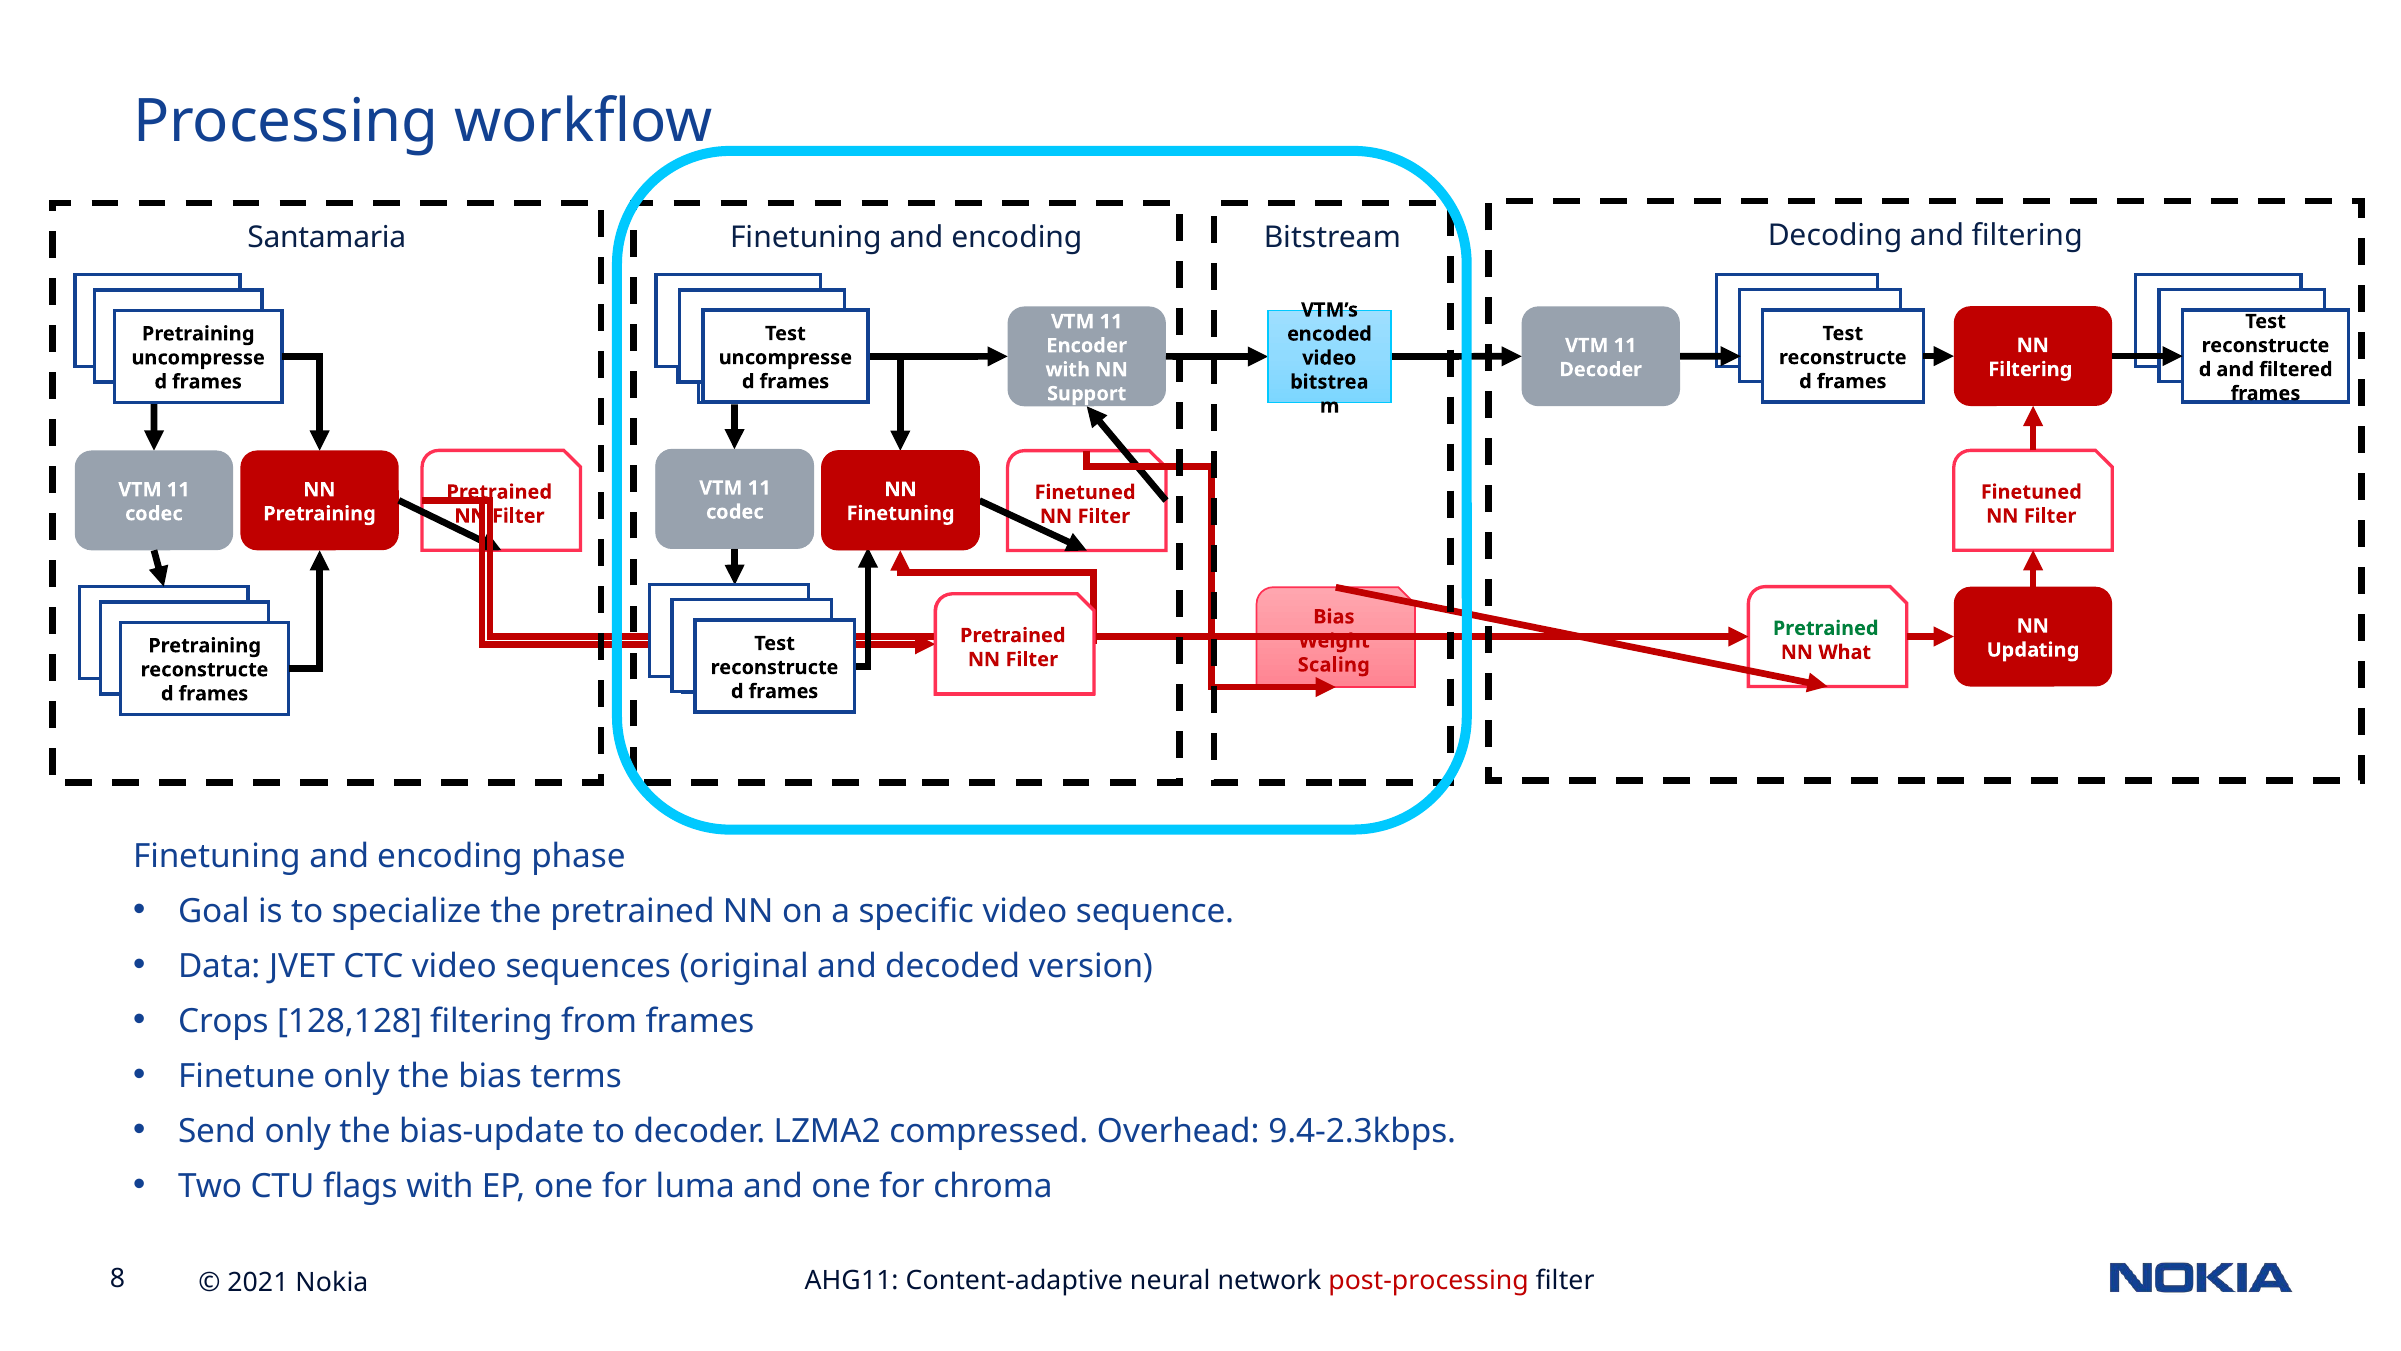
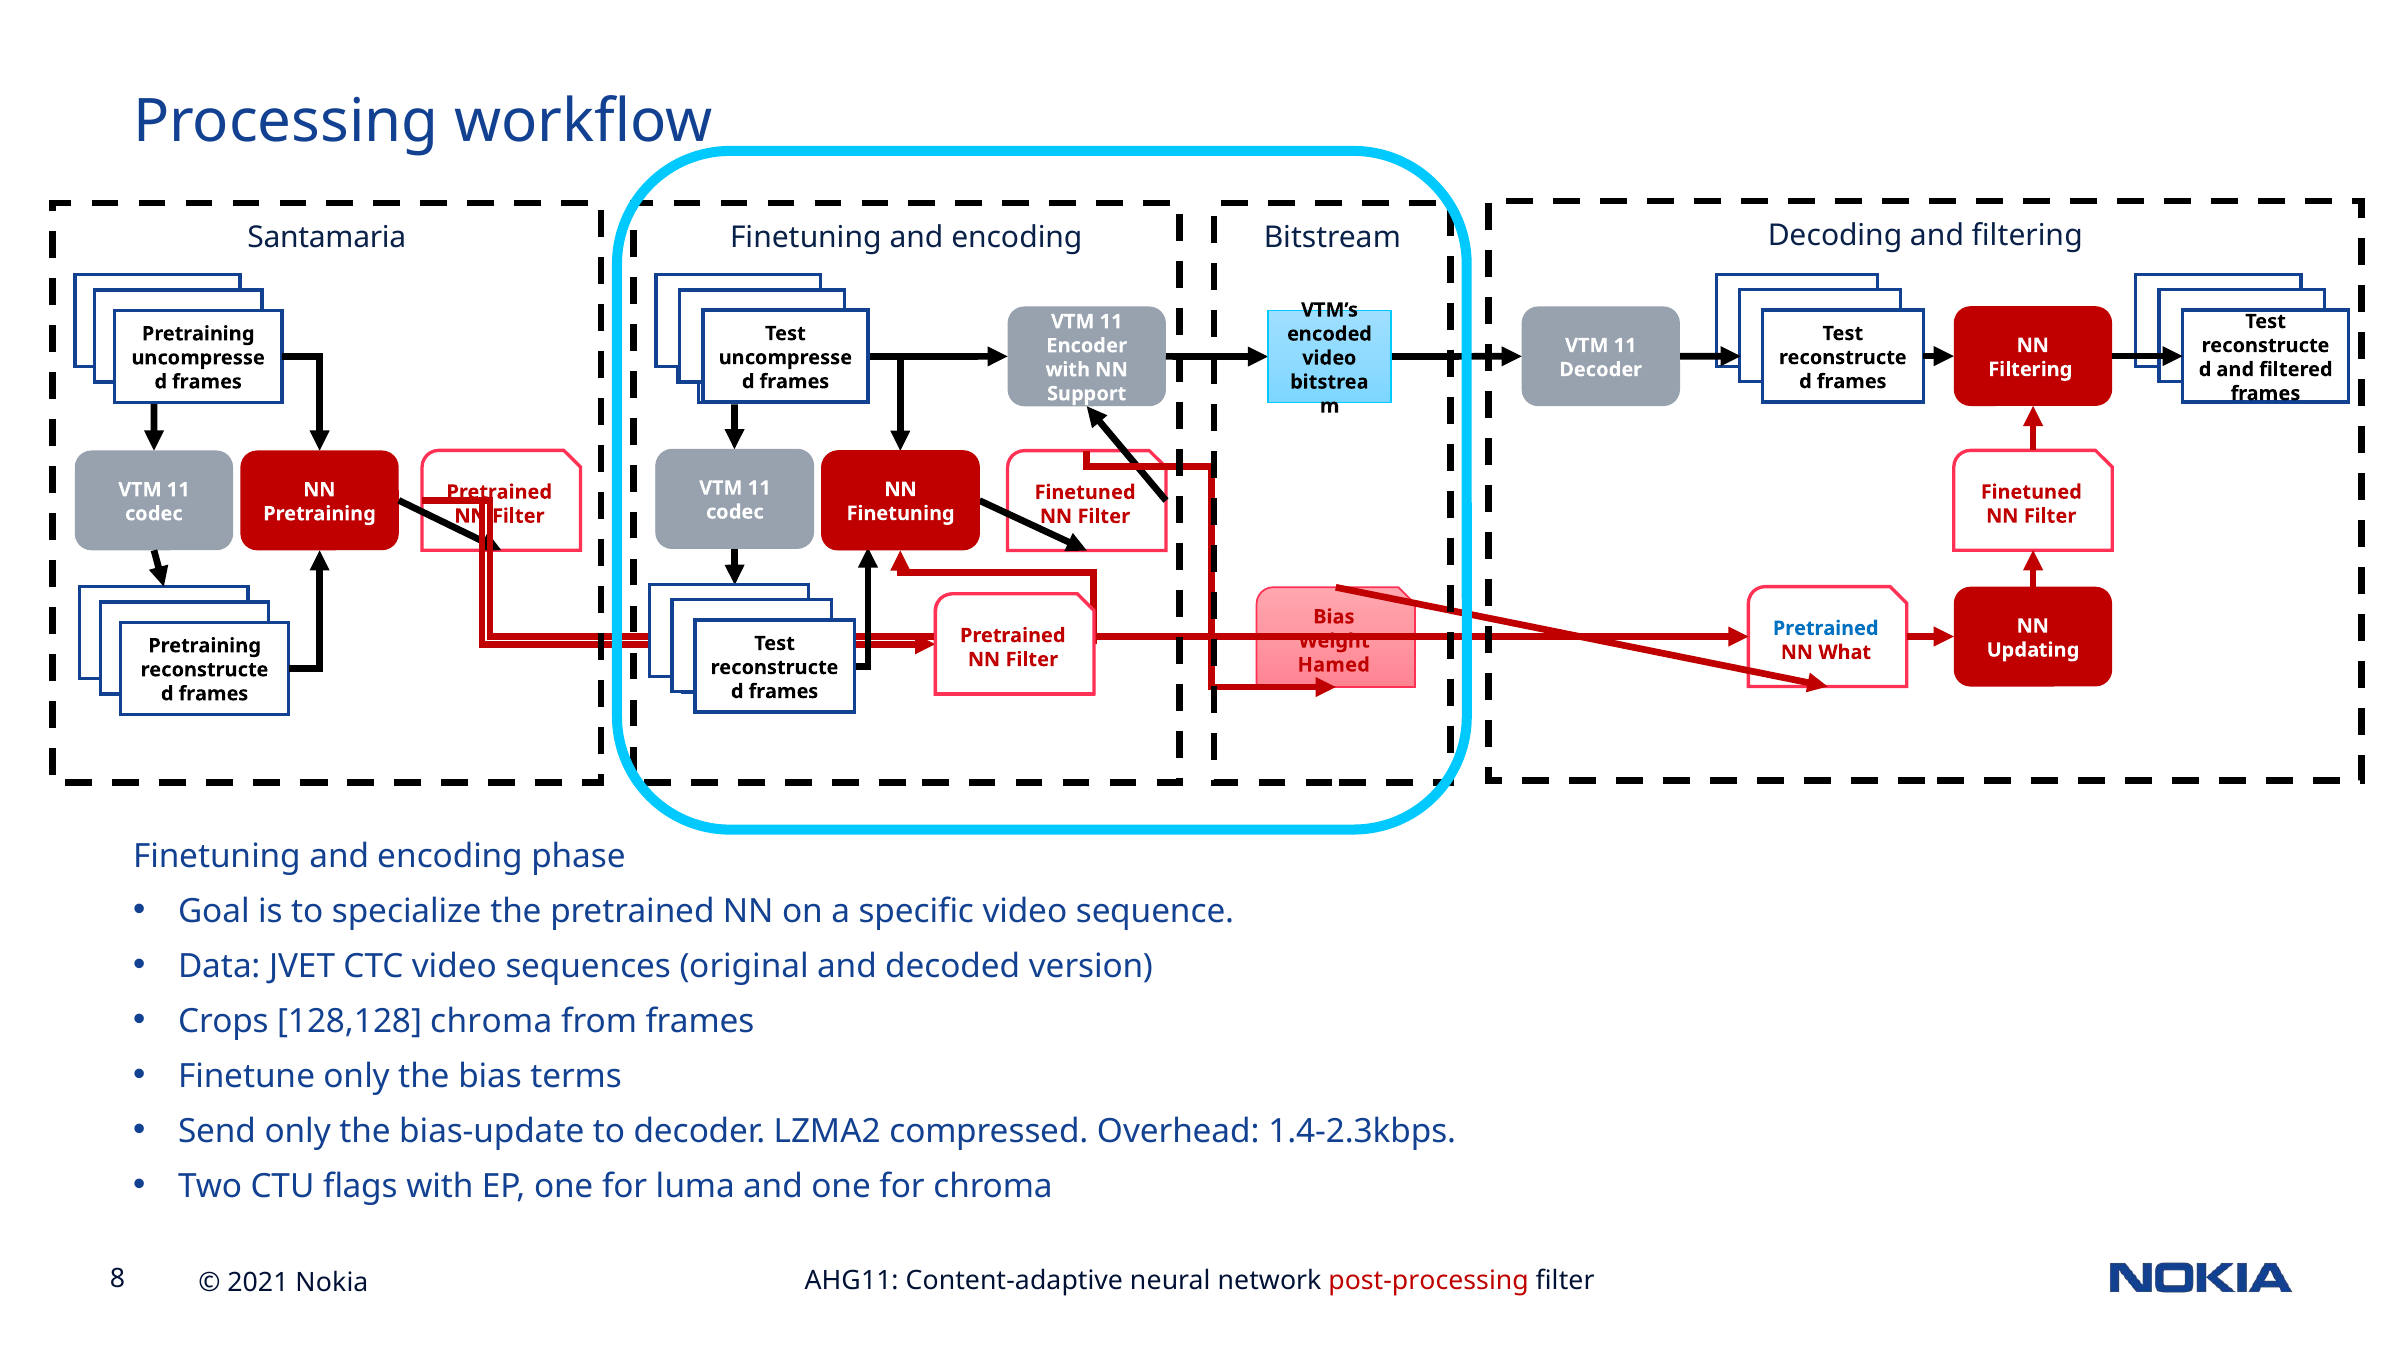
Pretrained colour: green -> blue (1826, 628)
Scaling: Scaling -> Hamed (1334, 665)
128,128 filtering: filtering -> chroma (491, 1021)
9.4-2.3kbps: 9.4-2.3kbps -> 1.4-2.3kbps (1362, 1131)
